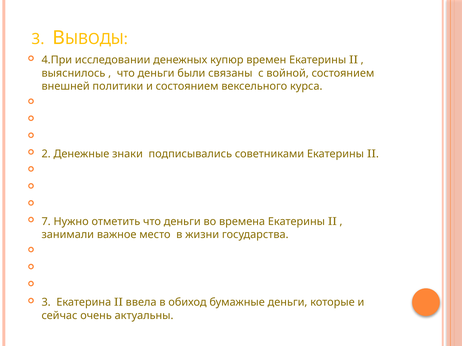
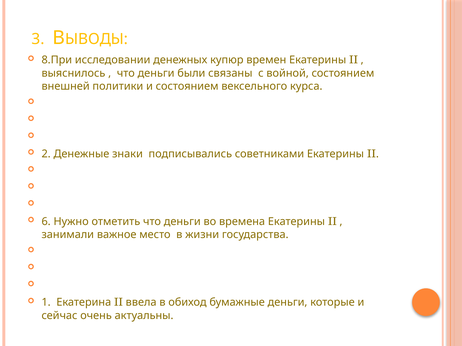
4.При: 4.При -> 8.При (57, 60)
7: 7 -> 6 (46, 222)
3: 3 -> 1 (46, 303)
